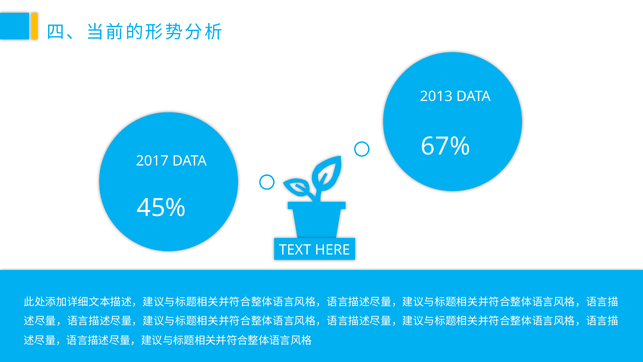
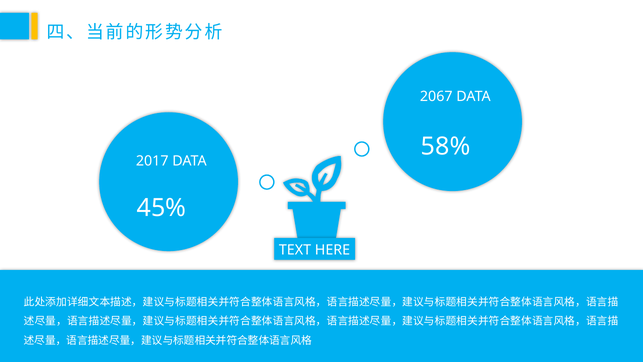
2013: 2013 -> 2067 (436, 97)
67%: 67% -> 58% (446, 146)
